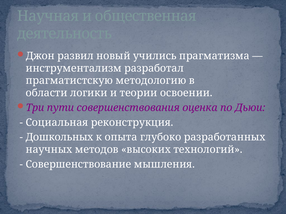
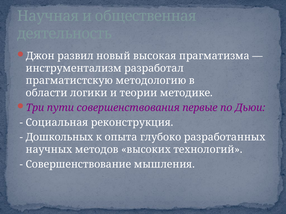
учились: учились -> высокая (155, 56)
освоении: освоении -> методике (186, 93)
оценка: оценка -> первые (200, 108)
